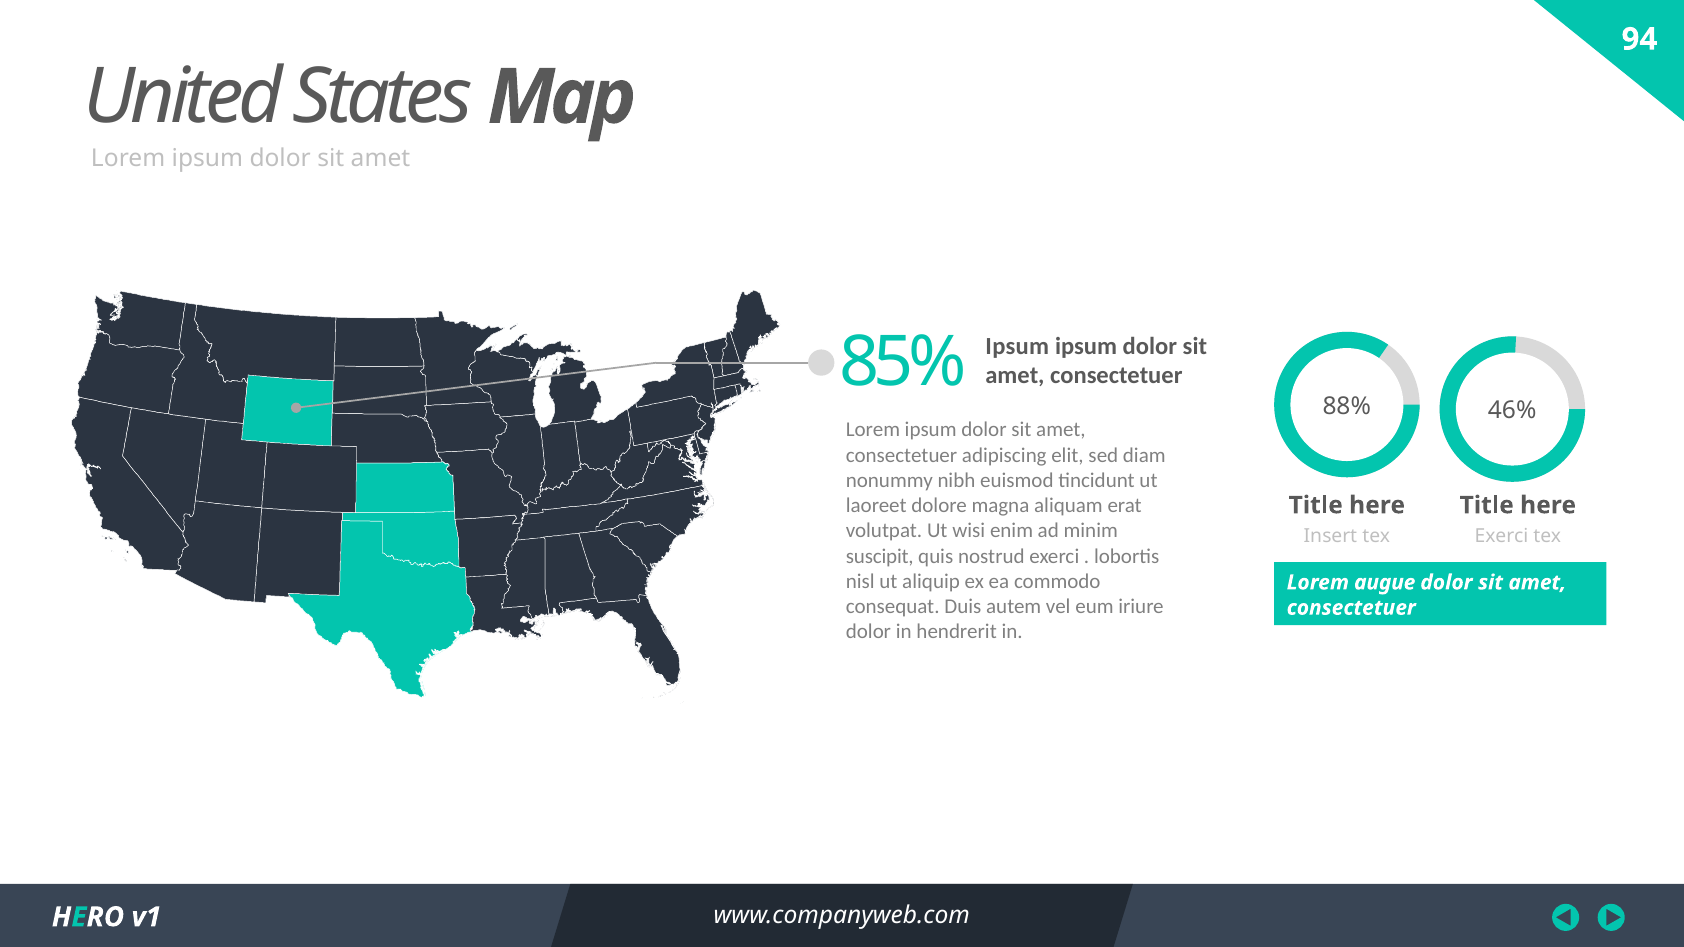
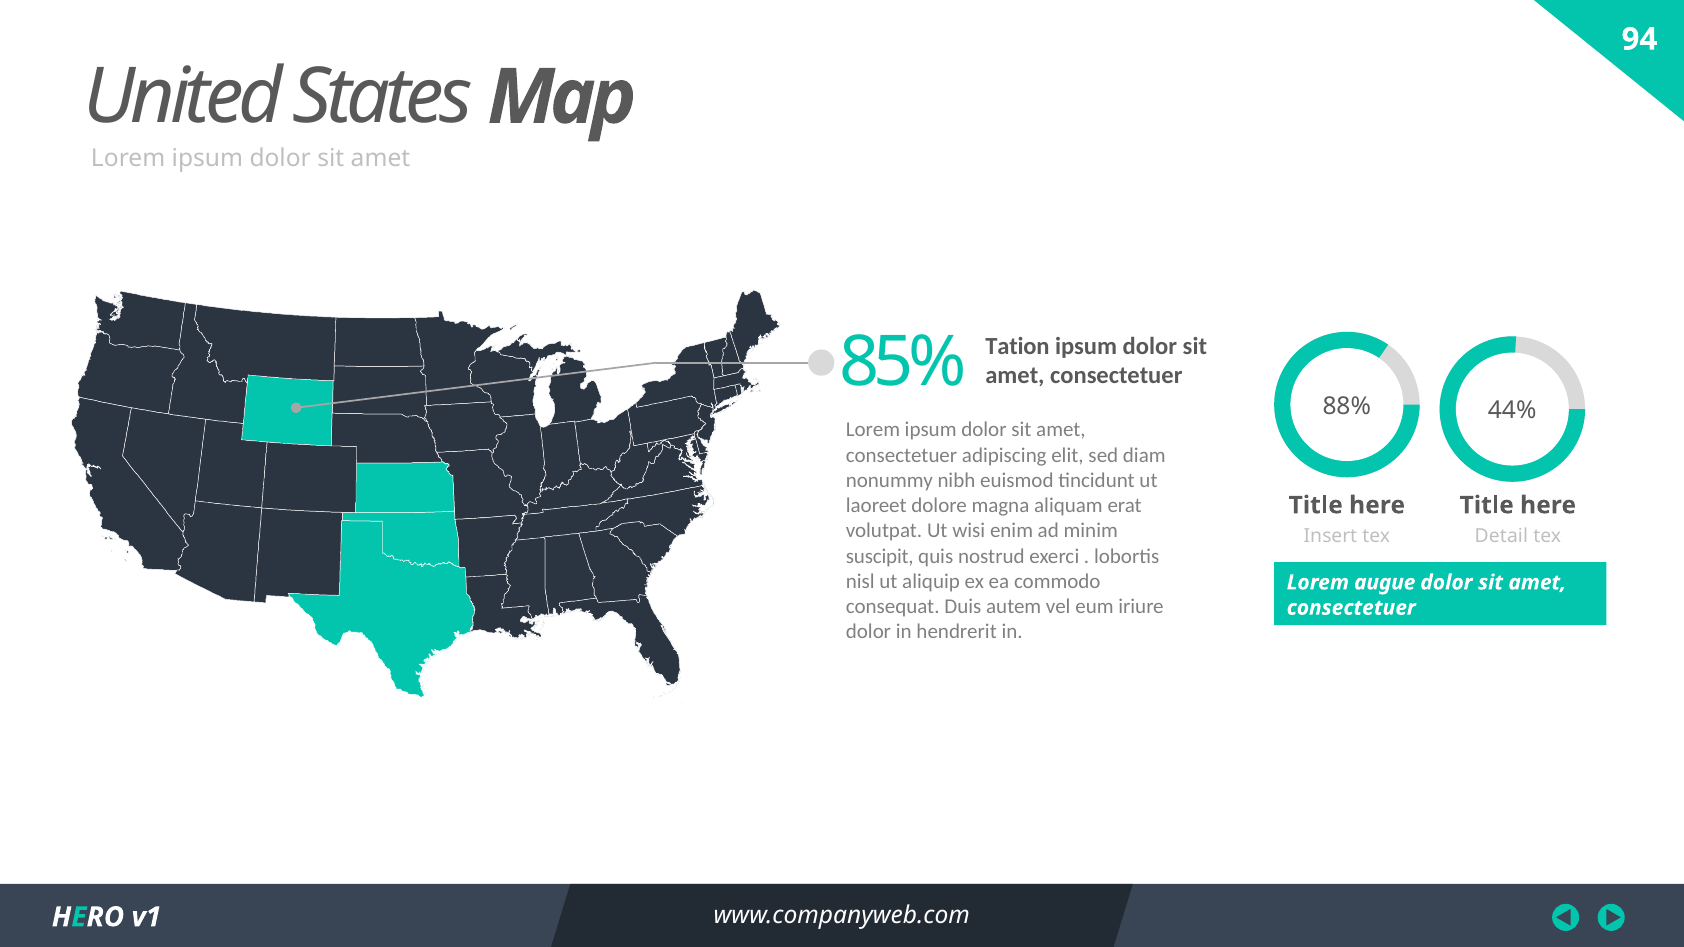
Ipsum: Ipsum -> Tation (1017, 346)
46%: 46% -> 44% (1512, 411)
Exerci: Exerci -> Detail (1501, 537)
